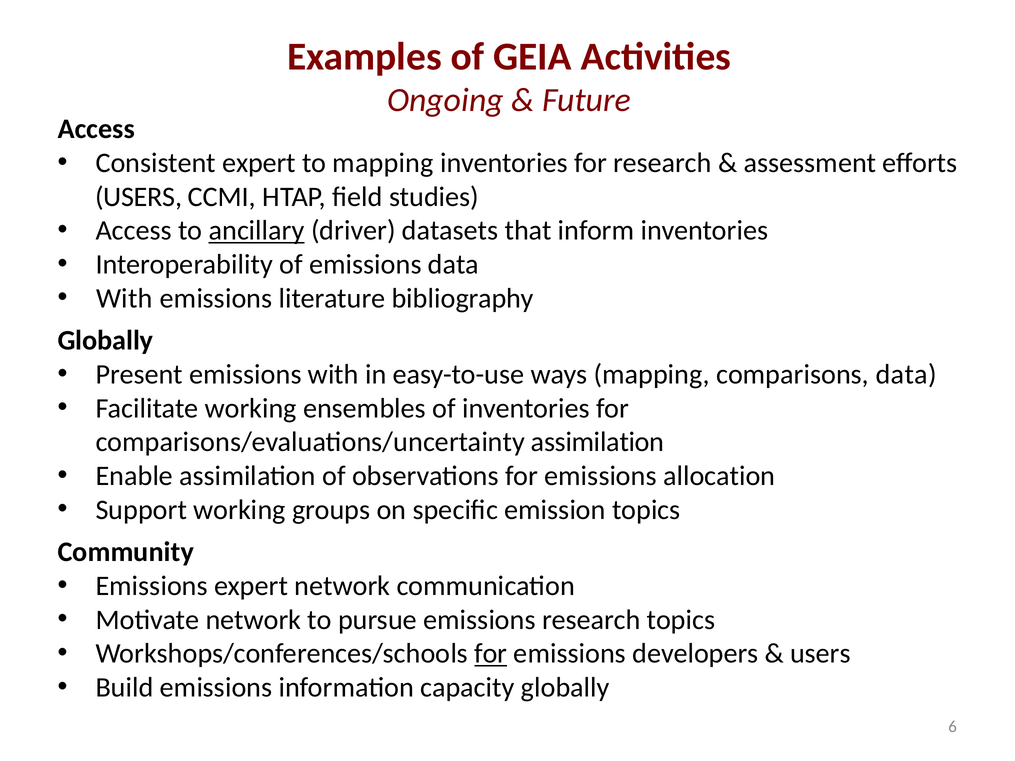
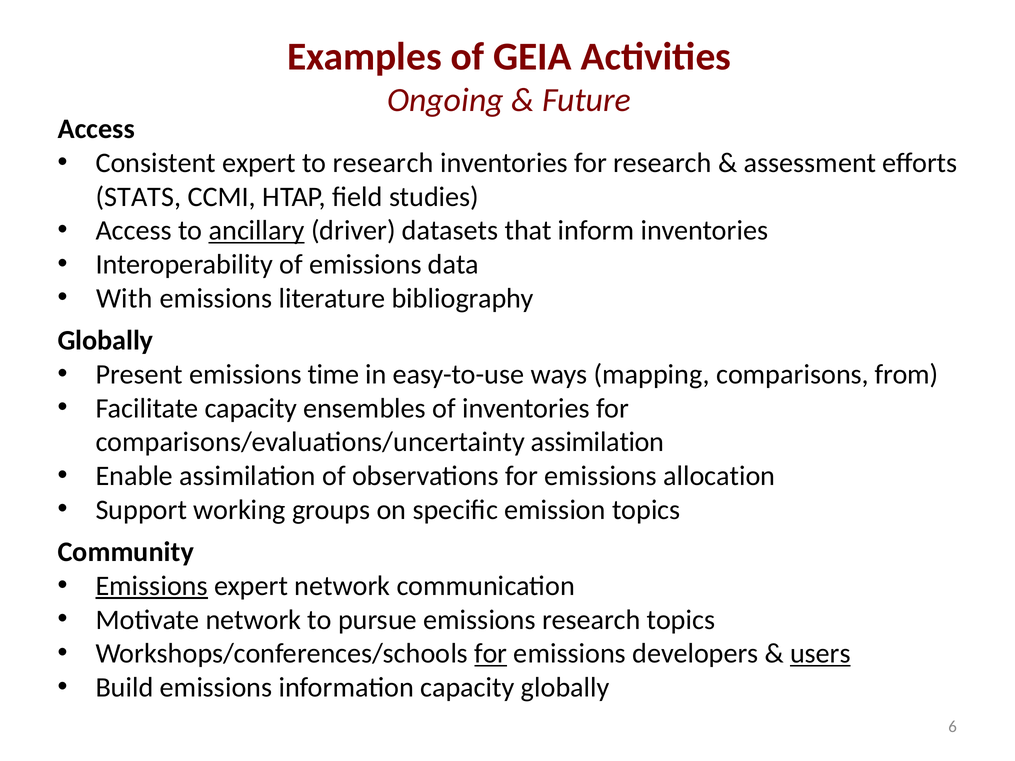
to mapping: mapping -> research (383, 163)
USERS: USERS -> STATS (138, 197)
emissions with: with -> time (333, 375)
comparisons data: data -> from (907, 375)
Facilitate working: working -> capacity (251, 408)
Emissions underline: none -> present (152, 586)
users underline: none -> present (820, 654)
